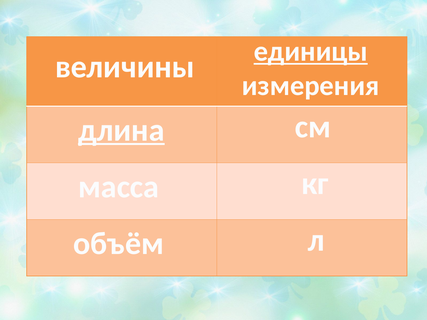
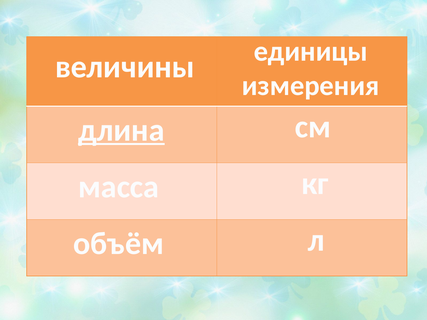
единицы underline: present -> none (311, 52)
